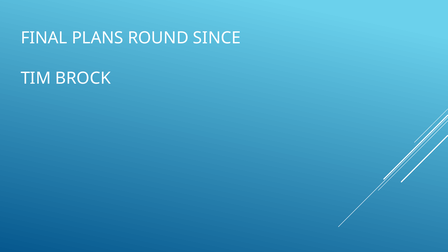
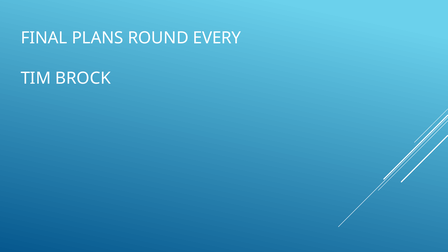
SINCE: SINCE -> EVERY (217, 38)
